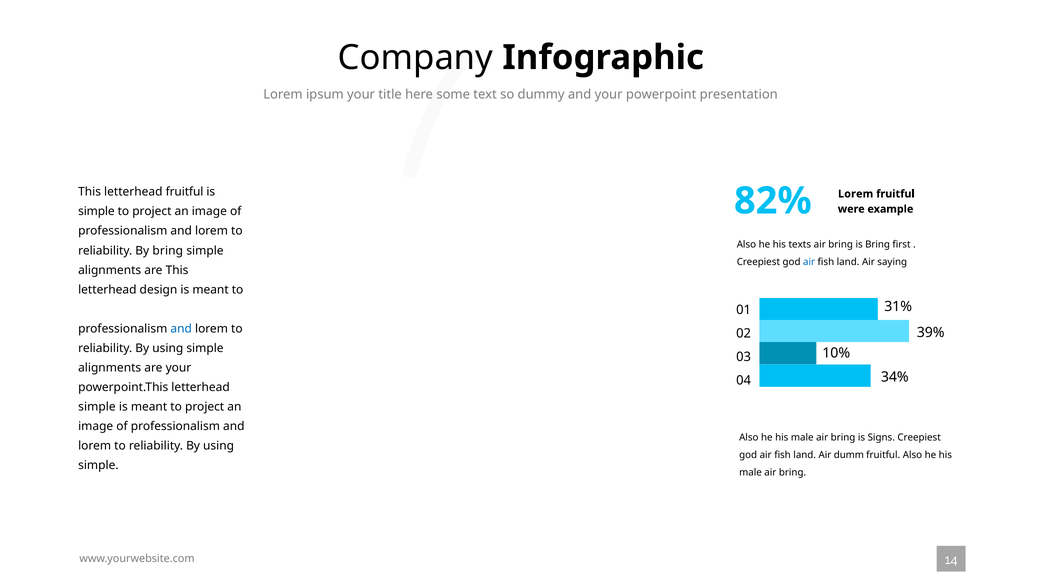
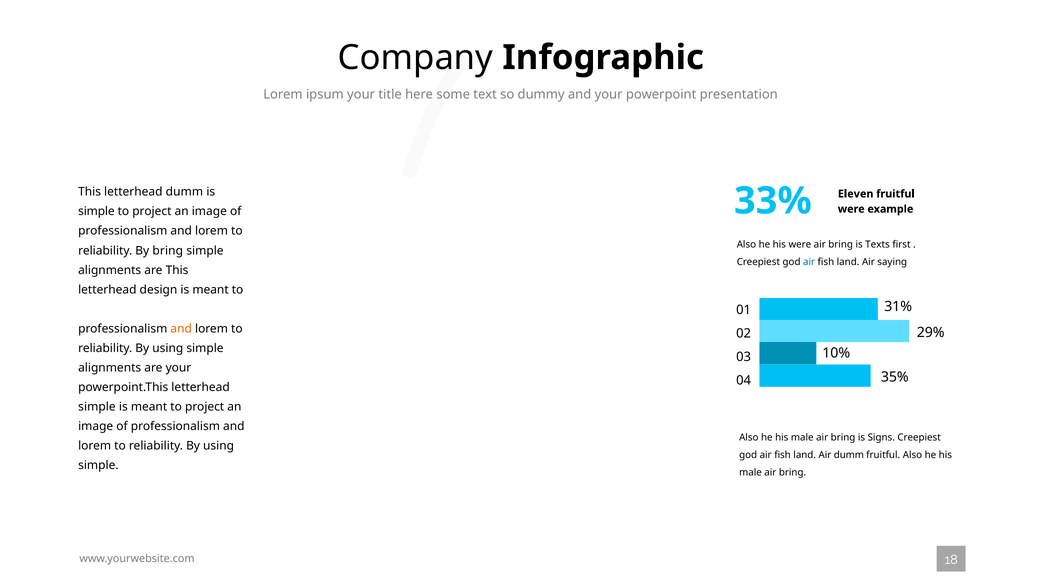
letterhead fruitful: fruitful -> dumm (184, 192)
Lorem: Lorem -> Eleven (856, 194)
82%: 82% -> 33% (773, 201)
his texts: texts -> were (800, 245)
is Bring: Bring -> Texts (878, 245)
and colour: blue -> orange (181, 329)
39%: 39% -> 29% (931, 332)
34%: 34% -> 35% (895, 377)
14: 14 -> 18 (951, 560)
